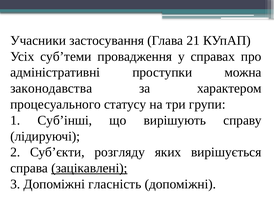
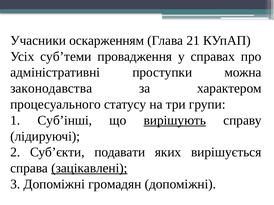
застосування: застосування -> оскарженням (107, 41)
вирішують underline: none -> present (175, 121)
розгляду: розгляду -> подавати (120, 153)
гласність: гласність -> громадян (115, 185)
